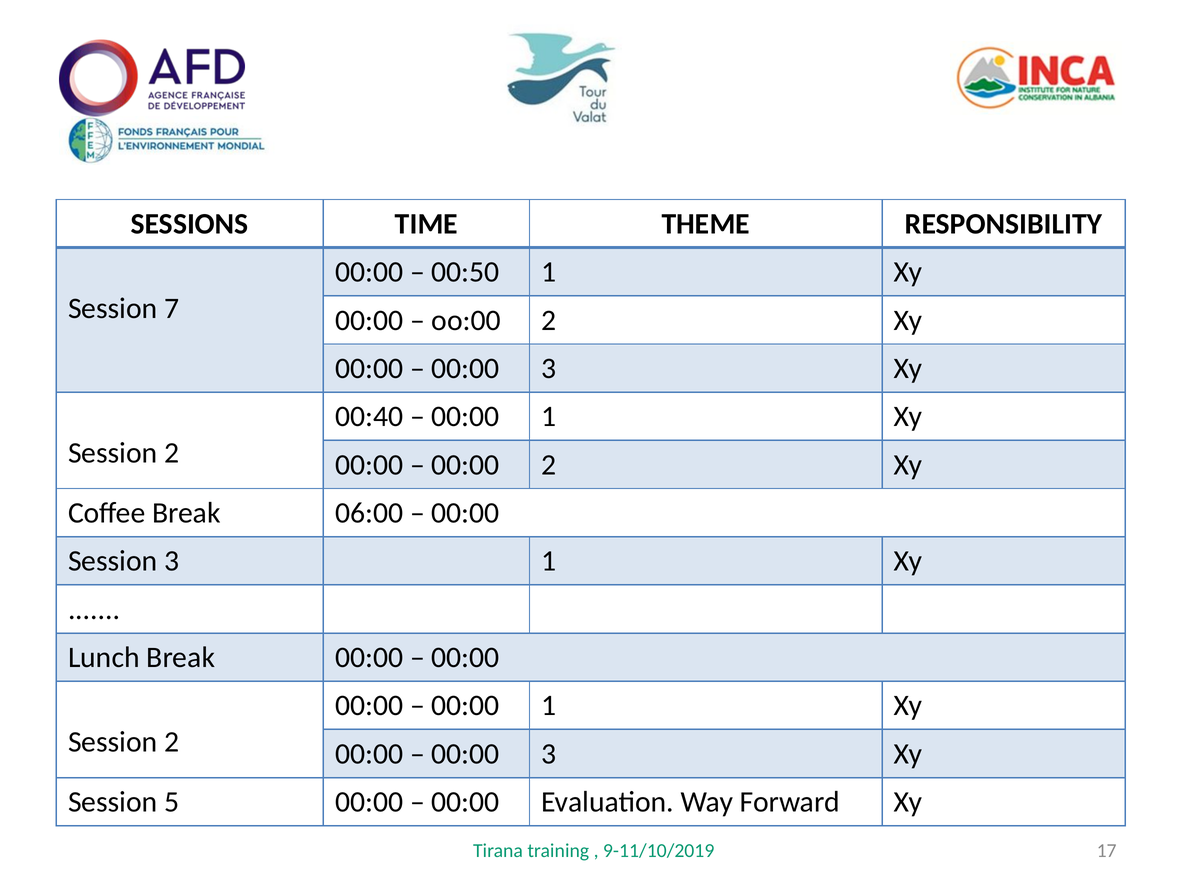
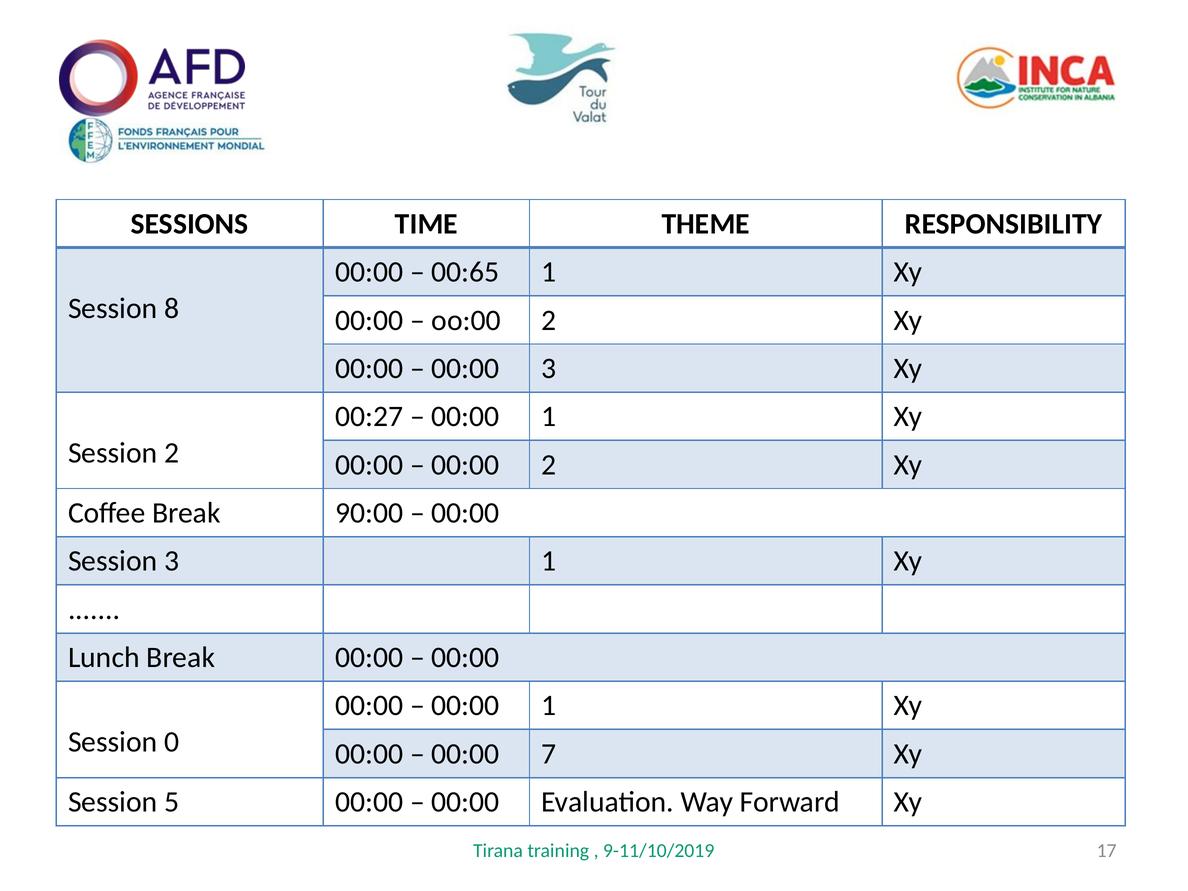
00:50: 00:50 -> 00:65 (465, 272)
7: 7 -> 8 (172, 308)
00:40: 00:40 -> 00:27 (369, 417)
06:00: 06:00 -> 90:00 (369, 513)
2: 2 -> 0 (172, 742)
3: 3 -> 7 (549, 754)
